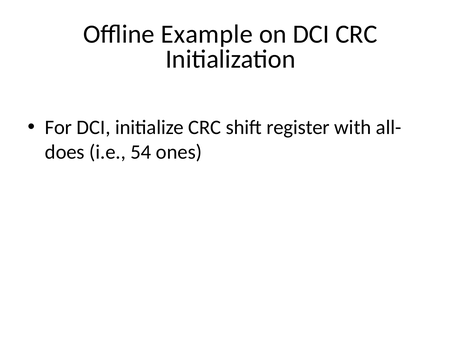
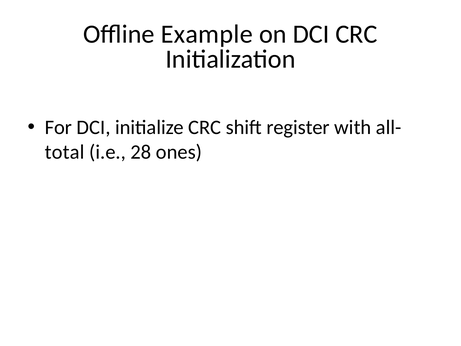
does: does -> total (65, 152)
54: 54 -> 28 (141, 152)
